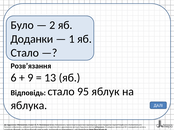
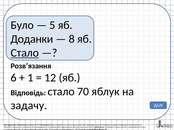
2: 2 -> 5 (52, 25)
1: 1 -> 8 (72, 39)
Стало underline: none -> present (25, 53)
9: 9 -> 1 (30, 78)
13: 13 -> 12 (50, 78)
95: 95 -> 70 (83, 92)
яблука: яблука -> задачу (29, 106)
